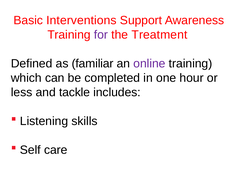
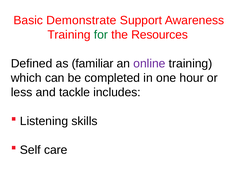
Interventions: Interventions -> Demonstrate (81, 21)
for colour: purple -> green (101, 35)
Treatment: Treatment -> Resources (160, 35)
